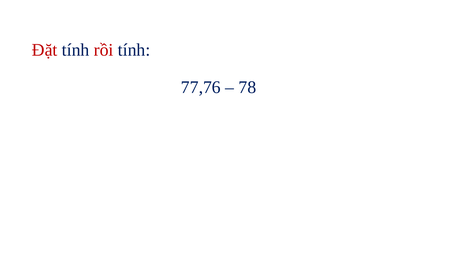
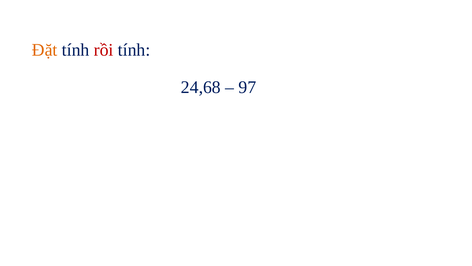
Đặt colour: red -> orange (45, 50)
77,76: 77,76 -> 24,68 (201, 87)
78: 78 -> 97 (247, 87)
